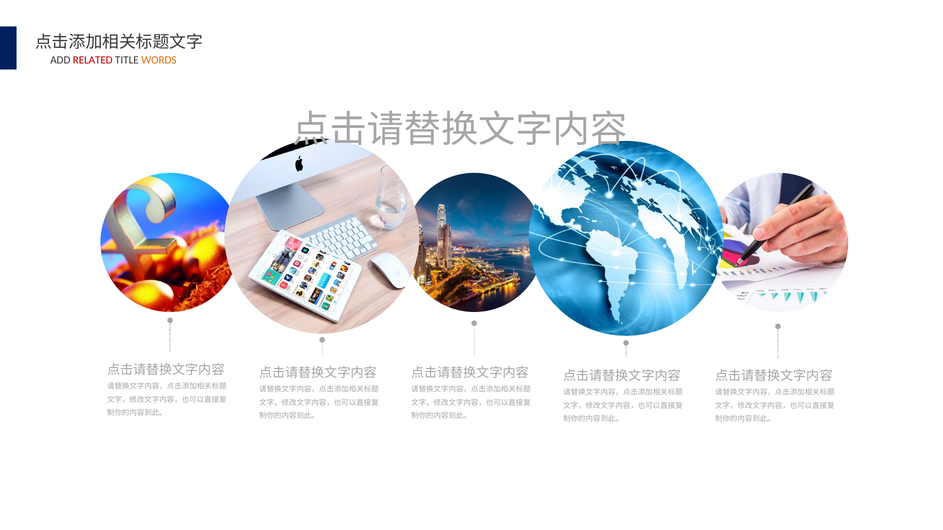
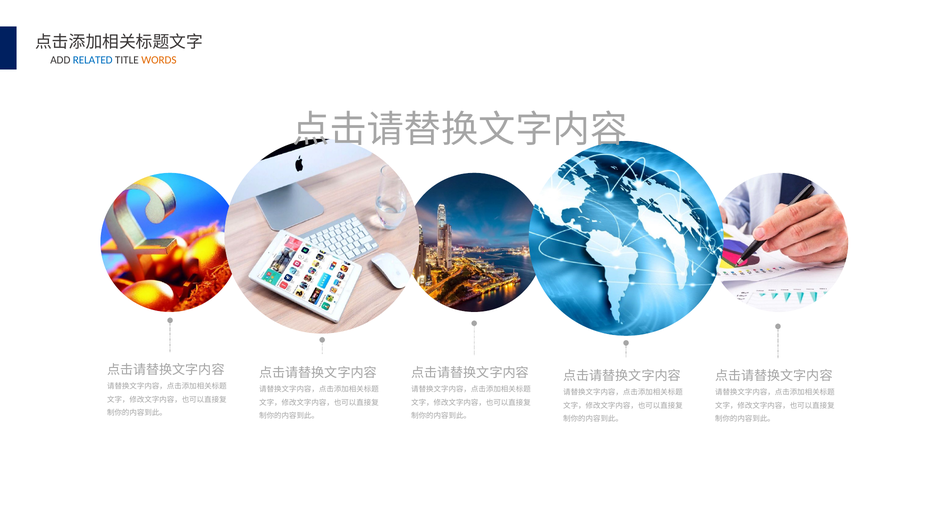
RELATED colour: red -> blue (93, 60)
